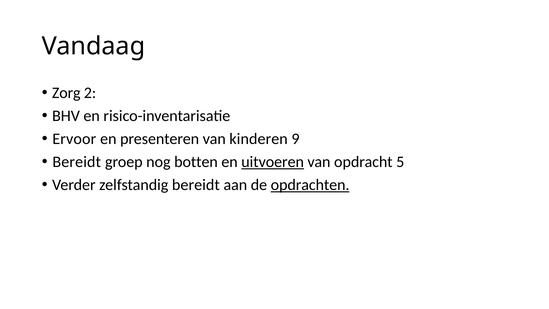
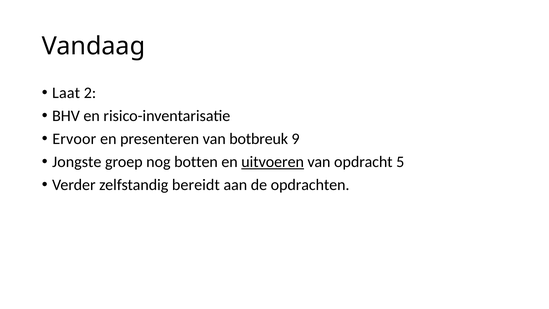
Zorg: Zorg -> Laat (66, 93)
kinderen: kinderen -> botbreuk (259, 139)
Bereidt: Bereidt -> Jongste (77, 162)
opdrachten underline: present -> none (310, 185)
